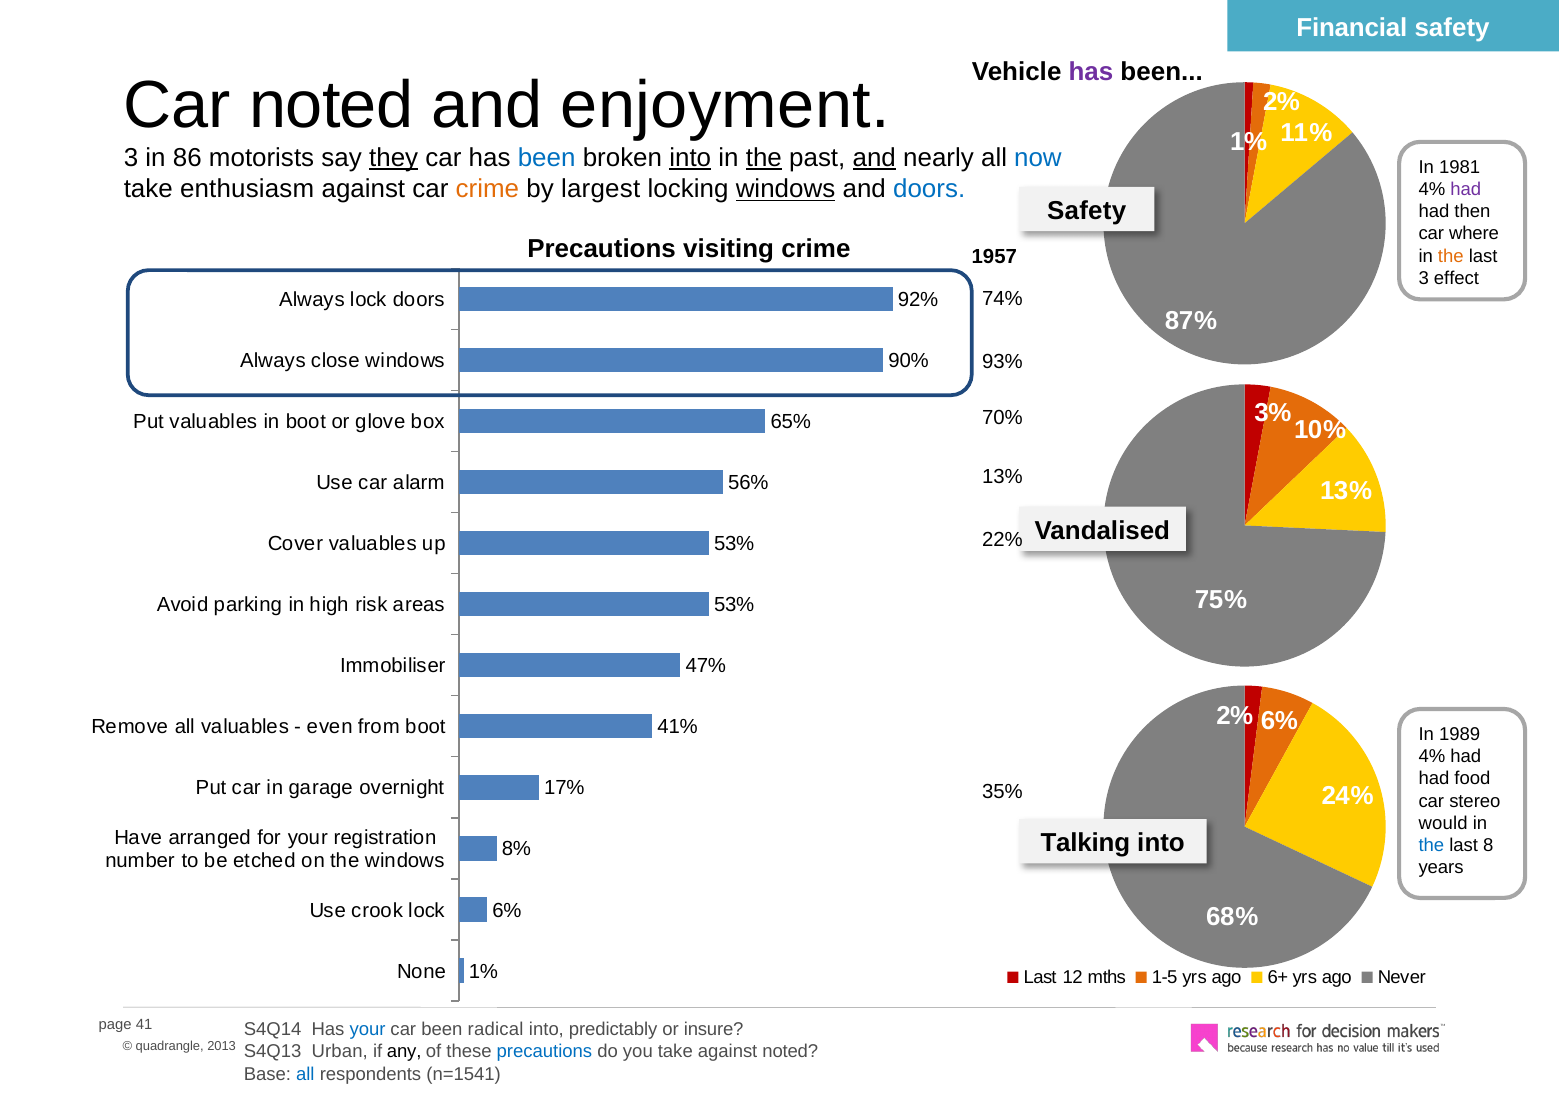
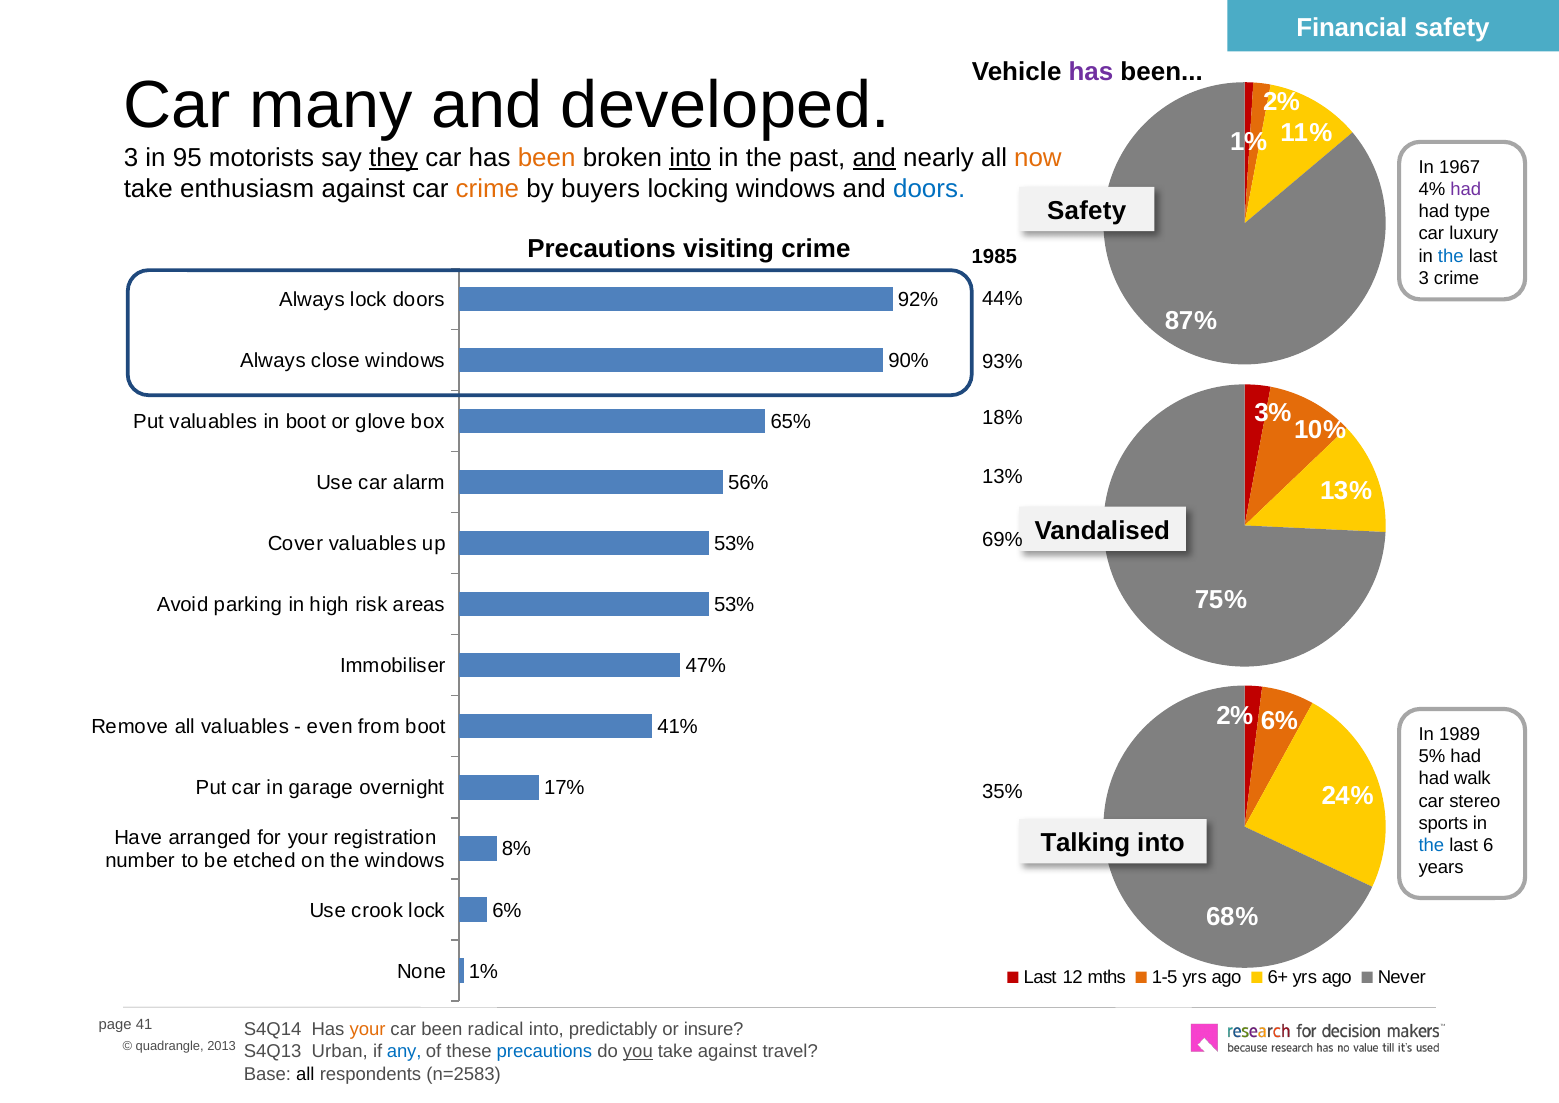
Car noted: noted -> many (331, 105)
enjoyment: enjoyment -> developed (725, 105)
86: 86 -> 95 (187, 158)
been colour: blue -> orange (547, 158)
the underline: present -> none (764, 158)
now colour: blue -> orange (1038, 158)
1981: 1981 -> 1967 (1460, 167)
largest: largest -> buyers (601, 189)
windows underline: present -> none (786, 189)
then: then -> type (1472, 212)
where: where -> luxury (1474, 234)
1957: 1957 -> 1985 (994, 257)
the colour: orange -> blue (1451, 256)
3 effect: effect -> crime (1457, 278)
74%: 74% -> 44% (1002, 299)
70%: 70% -> 18% (1002, 418)
22%: 22% -> 69% (1002, 540)
4%: 4% -> 5% (1432, 757)
food: food -> walk (1472, 779)
would: would -> sports (1443, 823)
8: 8 -> 6 (1488, 846)
your colour: blue -> orange (368, 1030)
any colour: black -> blue (404, 1052)
you underline: none -> present (638, 1052)
against noted: noted -> travel (790, 1052)
all colour: blue -> black (305, 1074)
n=1541: n=1541 -> n=2583 (464, 1074)
